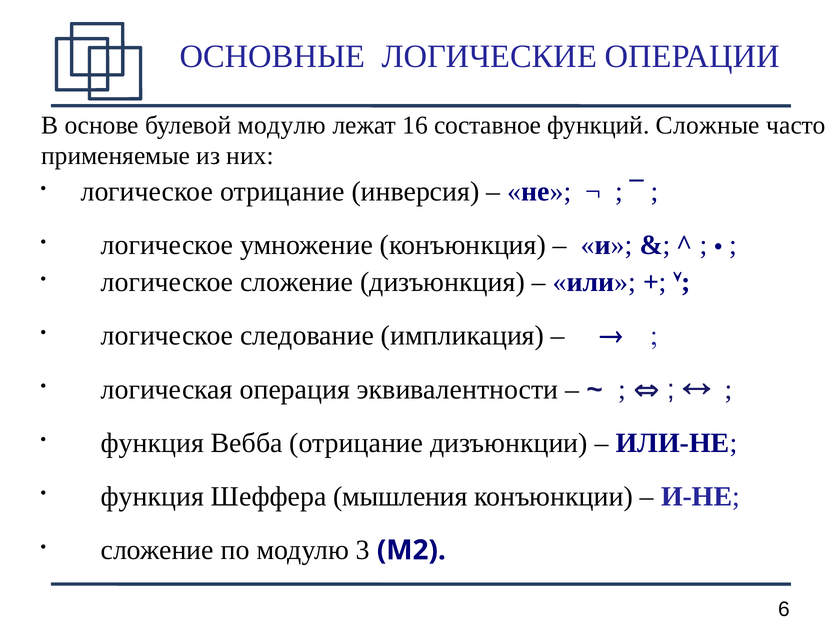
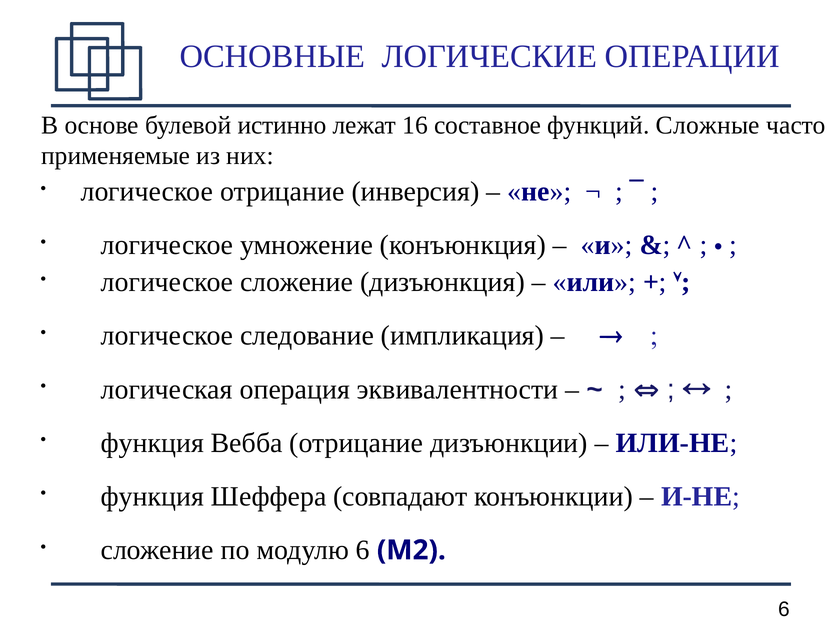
булевой модулю: модулю -> истинно (282, 125)
мышления: мышления -> совпадают (400, 496)
модулю 3: 3 -> 6 (363, 550)
